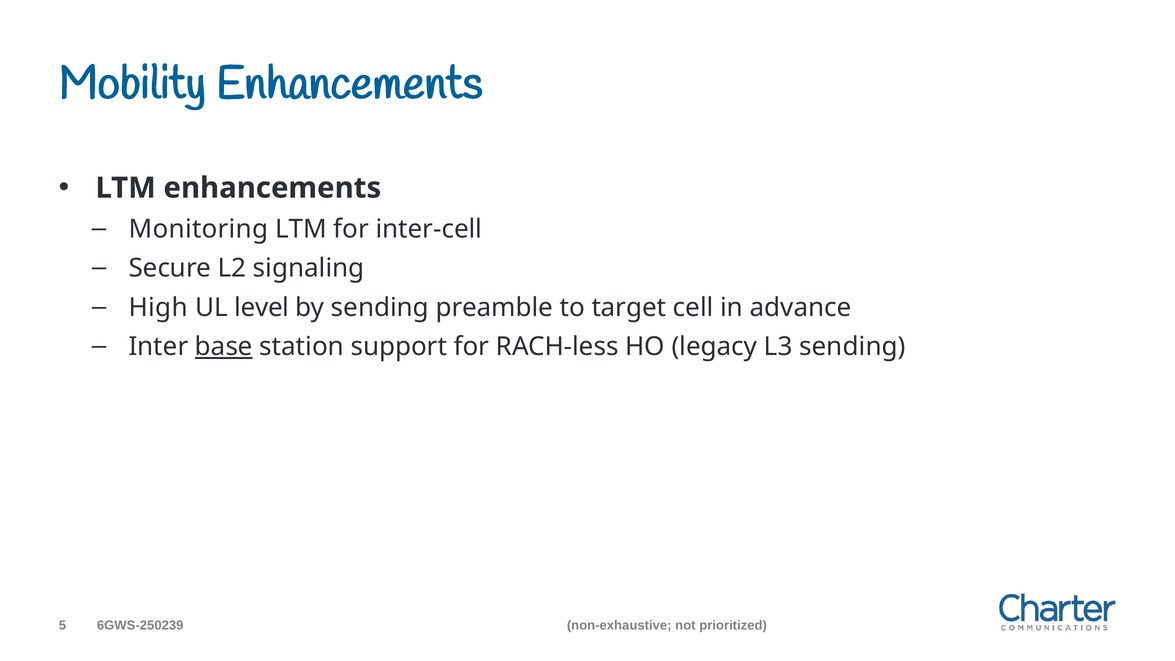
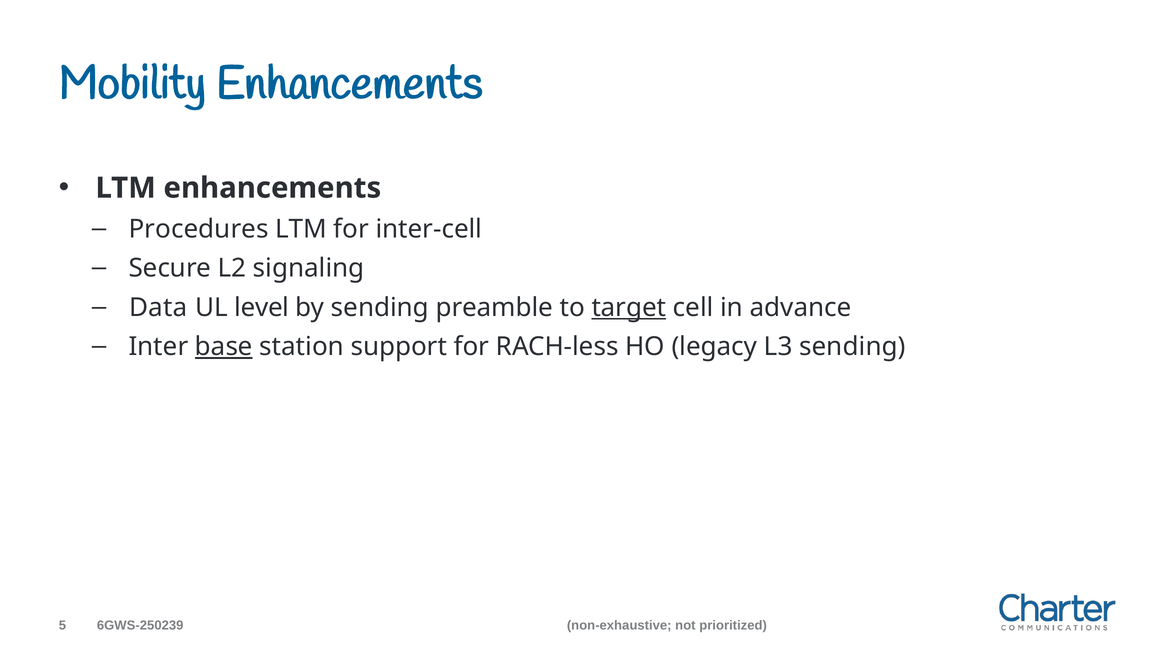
Monitoring: Monitoring -> Procedures (199, 229)
High: High -> Data (158, 307)
target underline: none -> present (629, 307)
